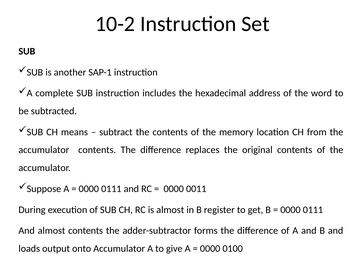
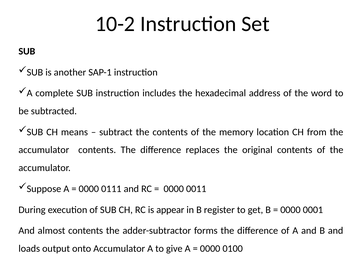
is almost: almost -> appear (170, 210)
0111: 0111 -> 0001 (313, 210)
